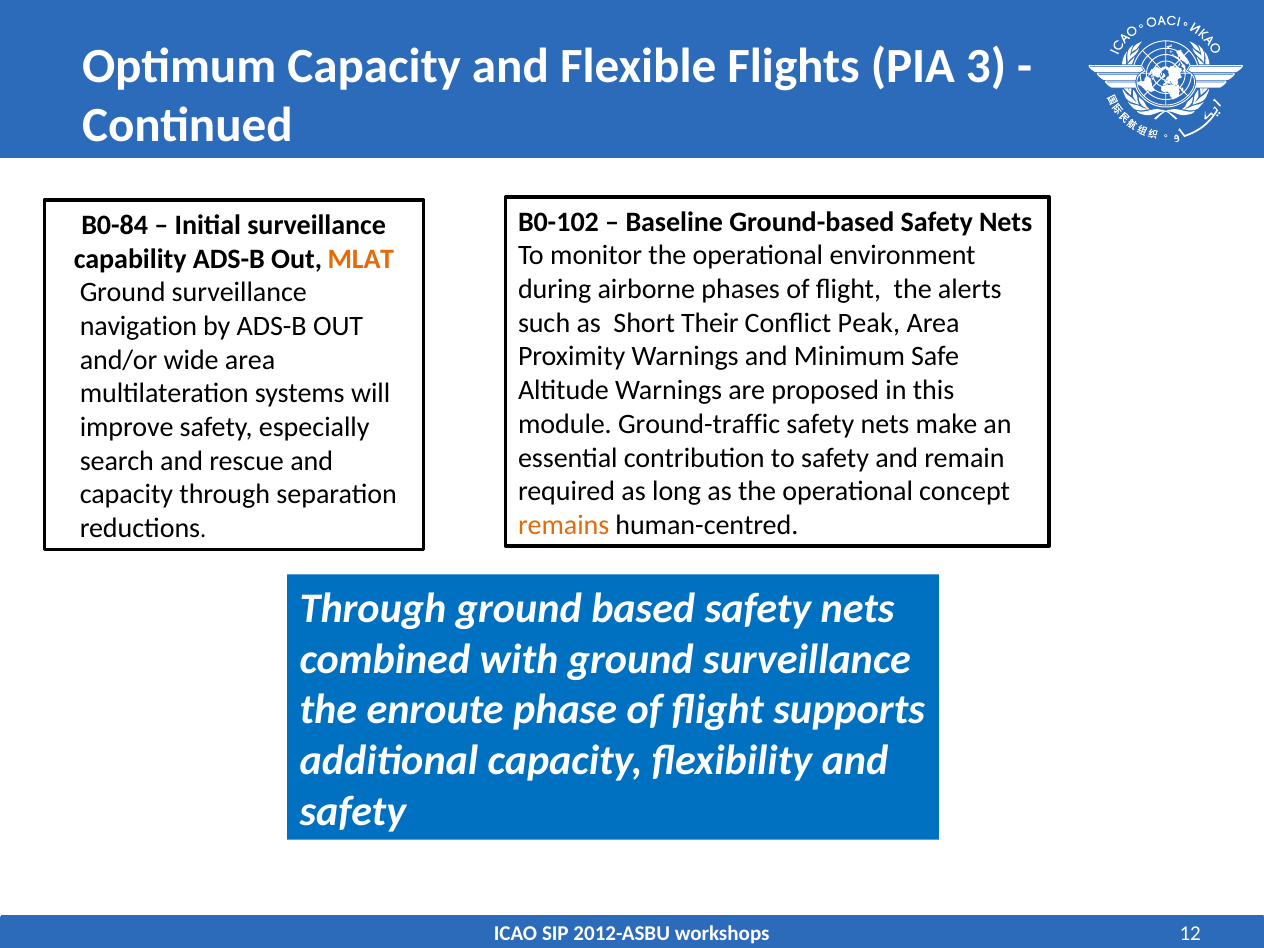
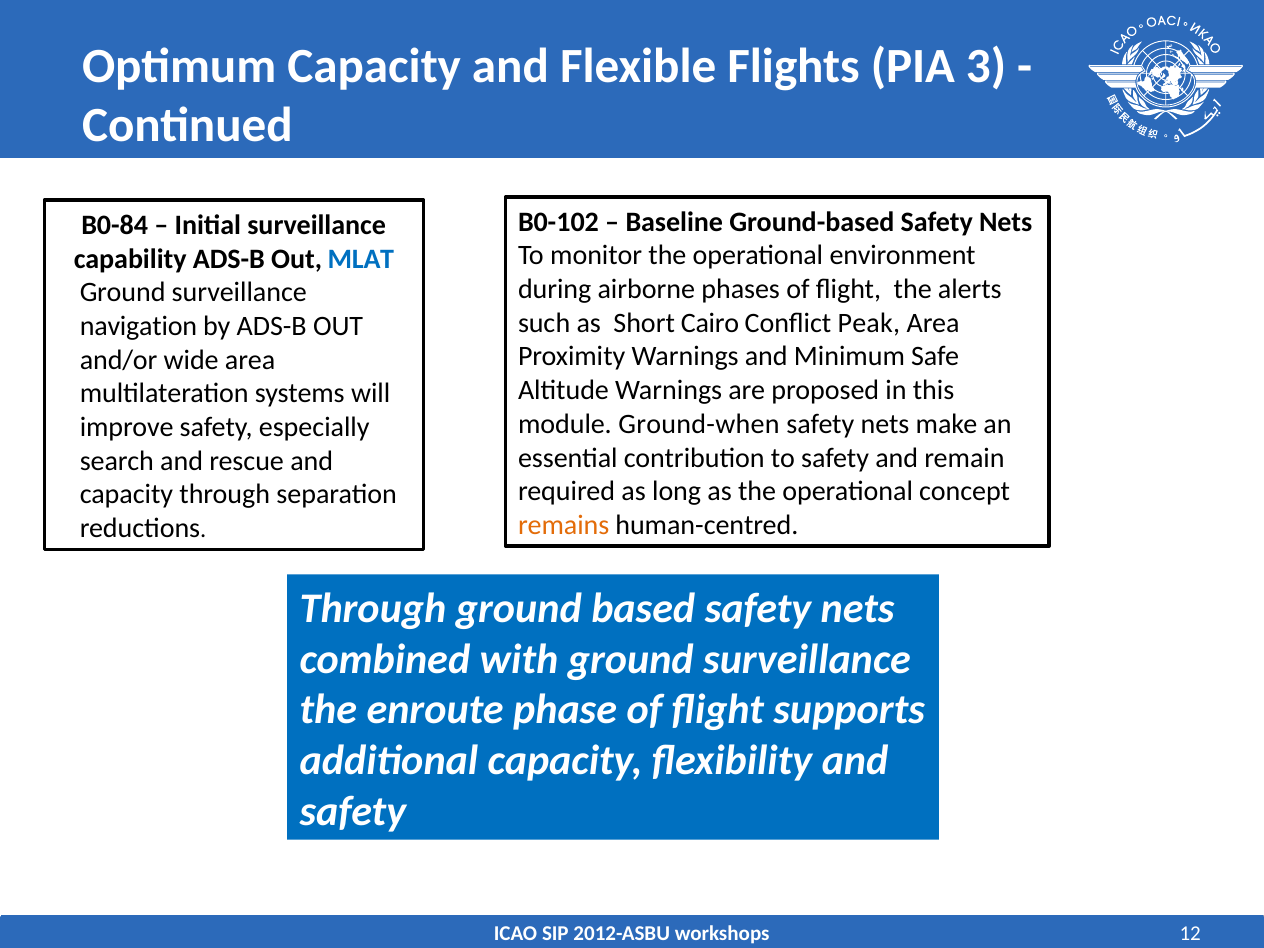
MLAT colour: orange -> blue (361, 259)
Their: Their -> Cairo (710, 323)
Ground-traffic: Ground-traffic -> Ground-when (699, 424)
